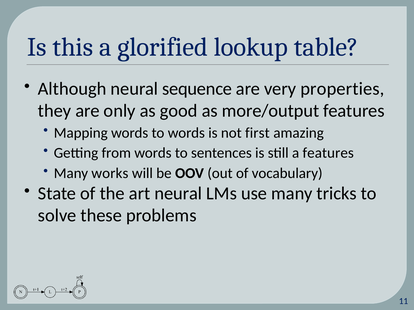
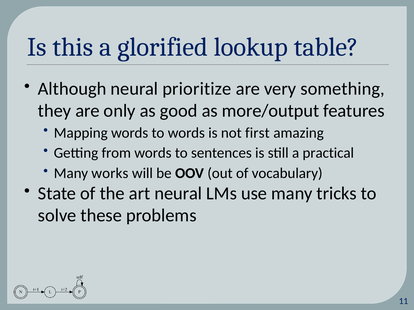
sequence: sequence -> prioritize (197, 89)
properties: properties -> something (343, 89)
a features: features -> practical (328, 153)
